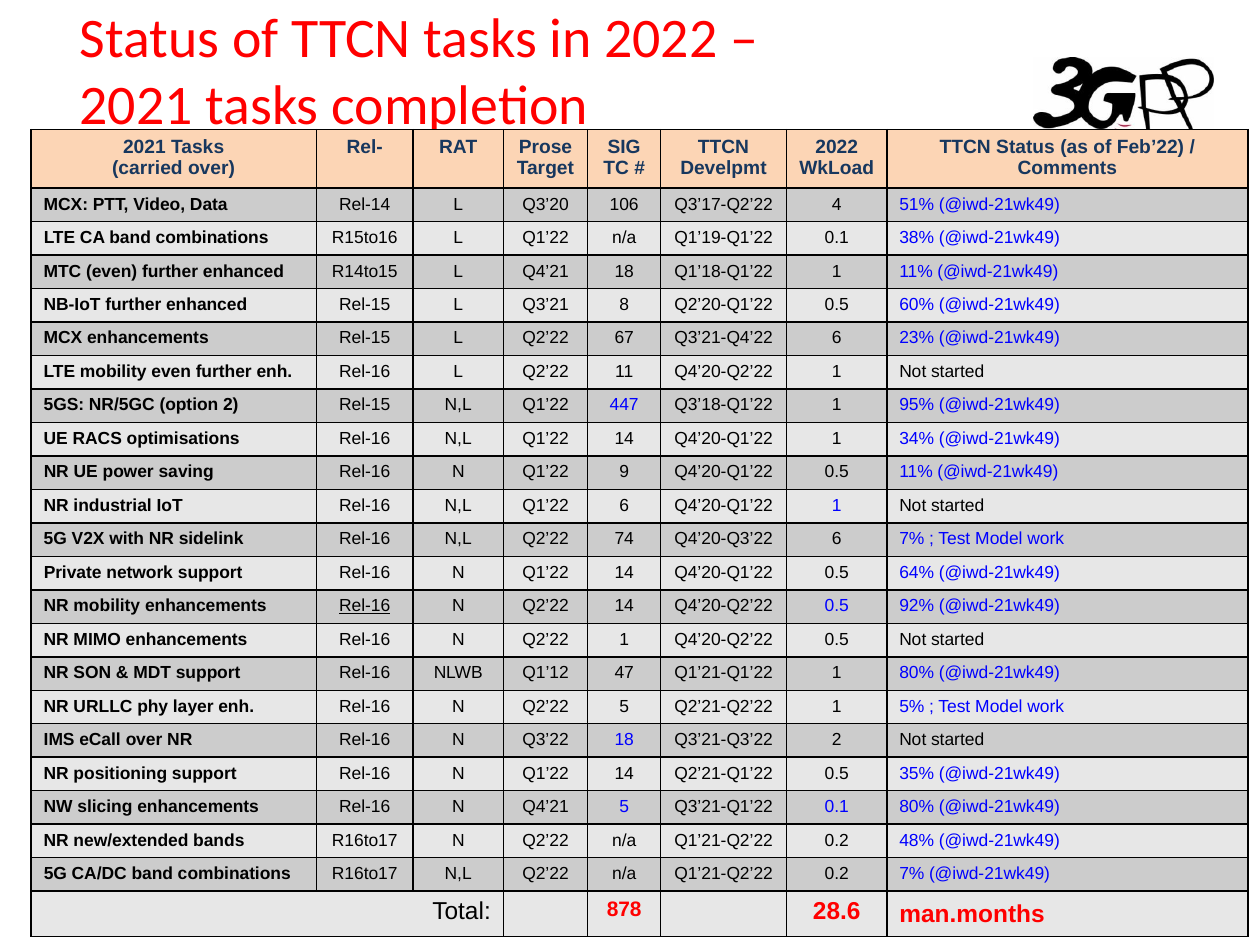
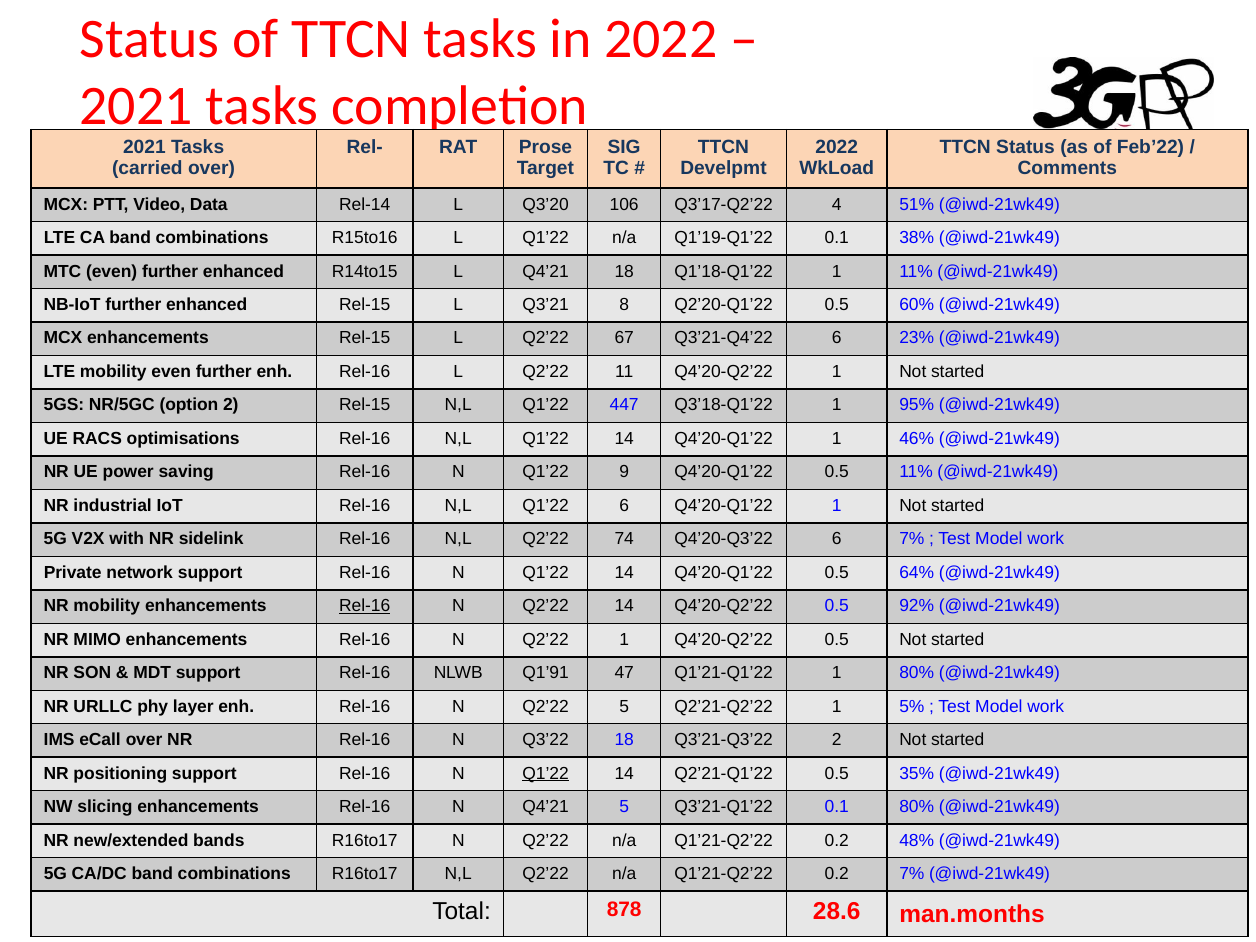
34%: 34% -> 46% (917, 439)
Q1’12: Q1’12 -> Q1’91 (546, 673)
Q1’22 underline: none -> present (546, 773)
